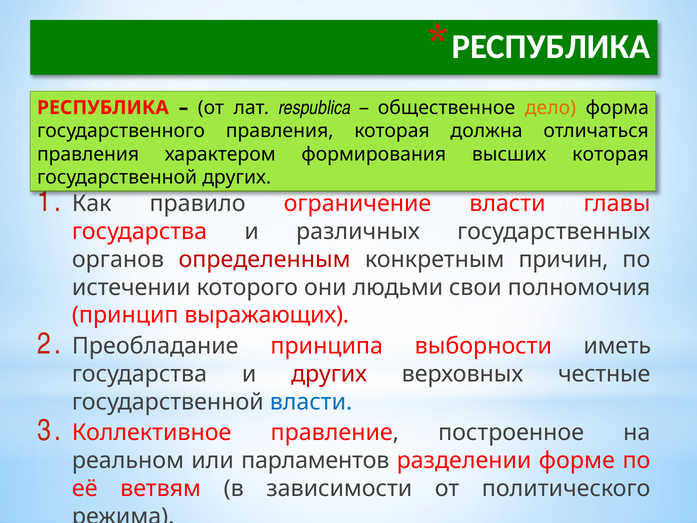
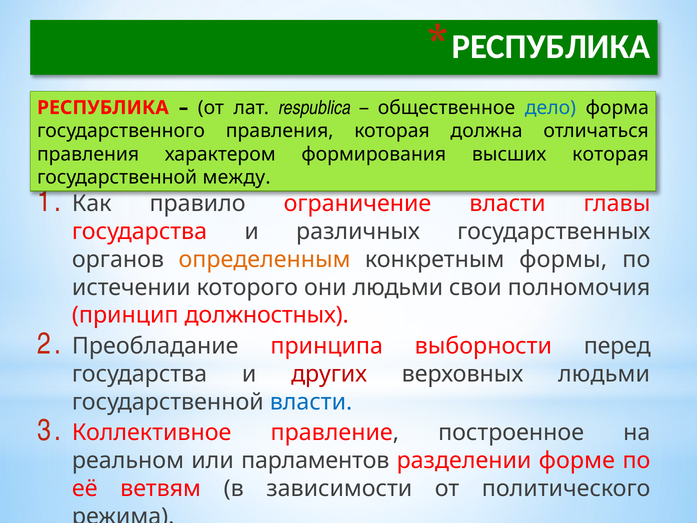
дело colour: orange -> blue (550, 108)
государственной других: других -> между (237, 177)
определенным colour: red -> orange (265, 259)
причин: причин -> формы (563, 259)
принцип выражающих: выражающих -> должностных (267, 315)
иметь: иметь -> перед (617, 346)
верховных честные: честные -> людьми (604, 374)
